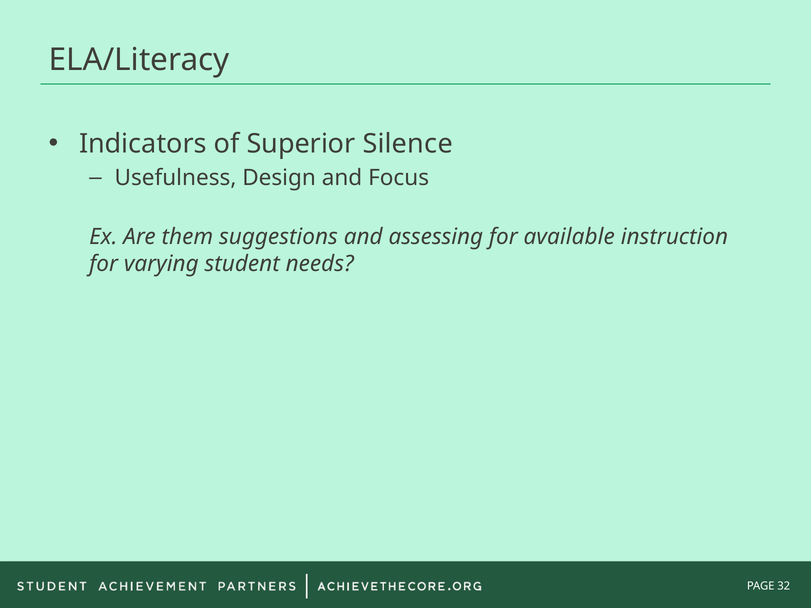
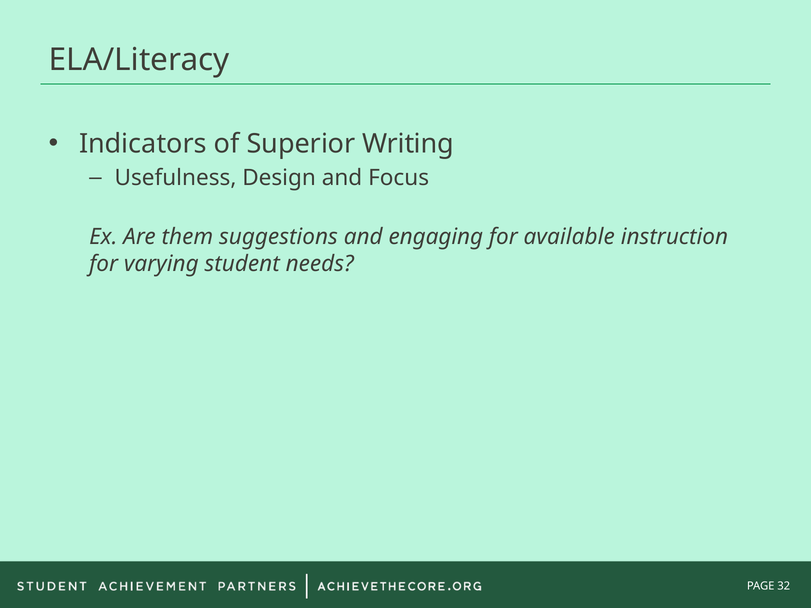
Silence: Silence -> Writing (408, 144)
assessing: assessing -> engaging (436, 237)
